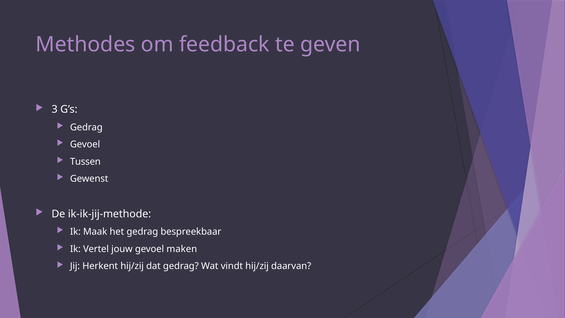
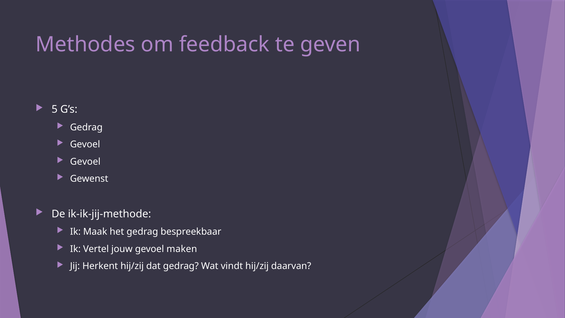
3: 3 -> 5 (55, 109)
Tussen: Tussen -> Gevoel (85, 162)
